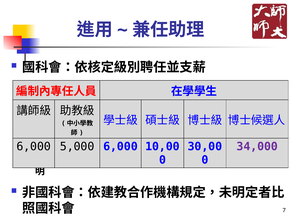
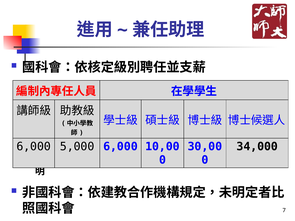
34,000 colour: purple -> black (257, 147)
